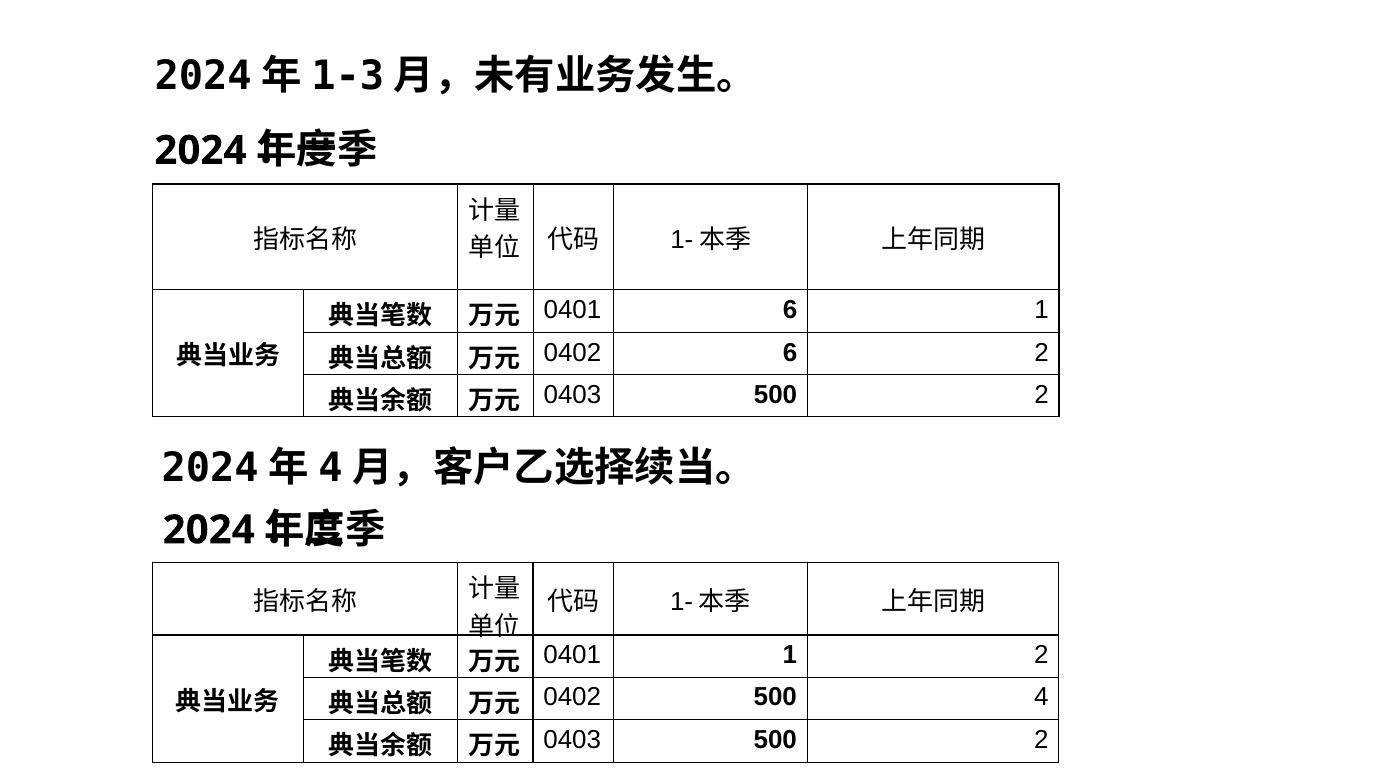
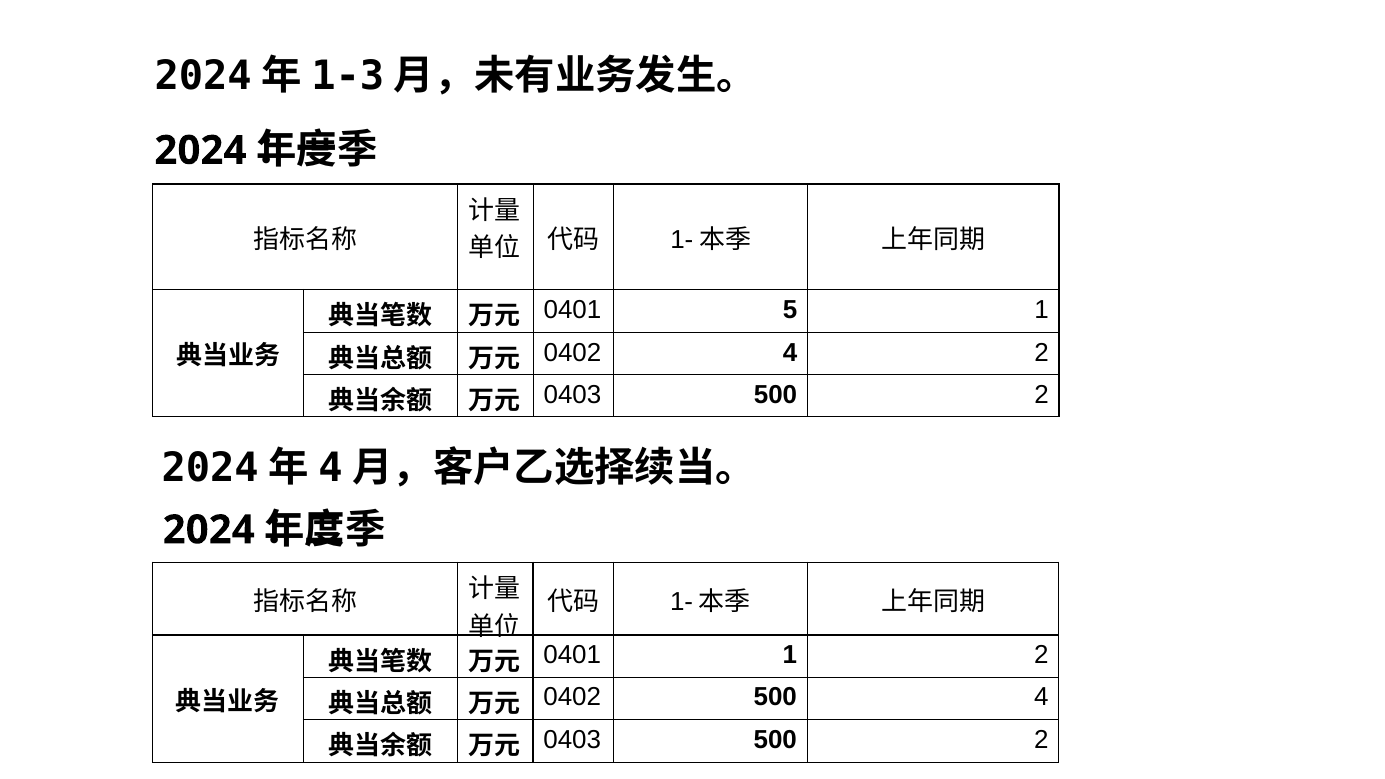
0401 6: 6 -> 5 (790, 310)
0402 6: 6 -> 4 (790, 353)
